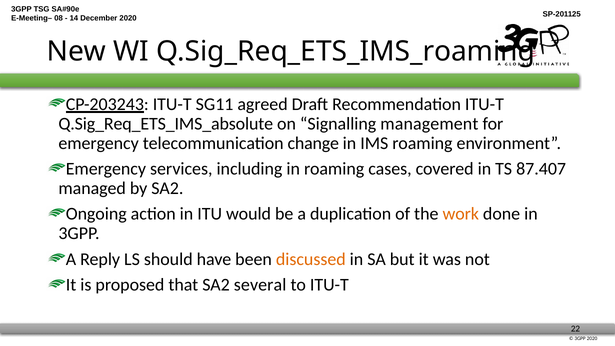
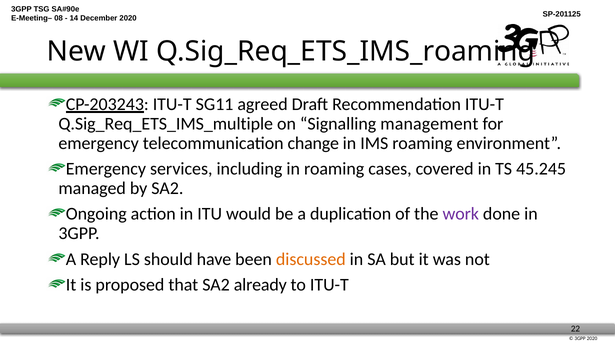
Q.Sig_Req_ETS_IMS_absolute: Q.Sig_Req_ETS_IMS_absolute -> Q.Sig_Req_ETS_IMS_multiple (166, 124)
87.407: 87.407 -> 45.245 (541, 169)
work colour: orange -> purple (461, 214)
several: several -> already (260, 285)
